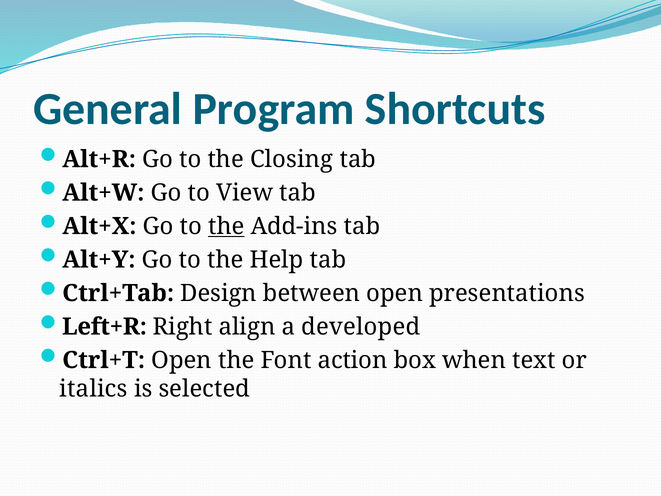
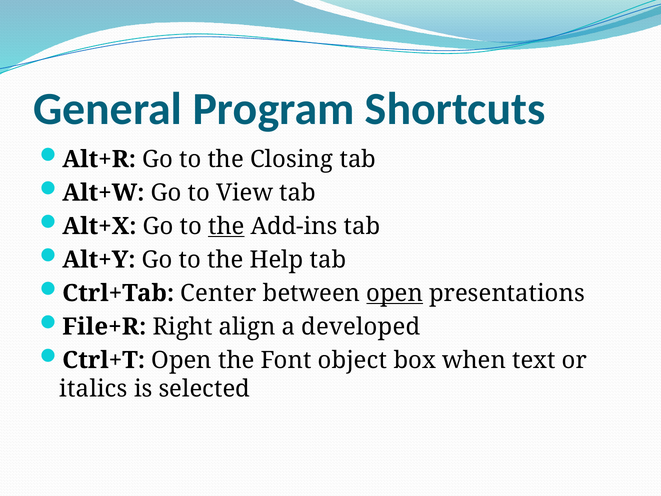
Design: Design -> Center (218, 293)
open underline: none -> present (395, 293)
Left+R: Left+R -> File+R (104, 327)
action: action -> object (352, 360)
